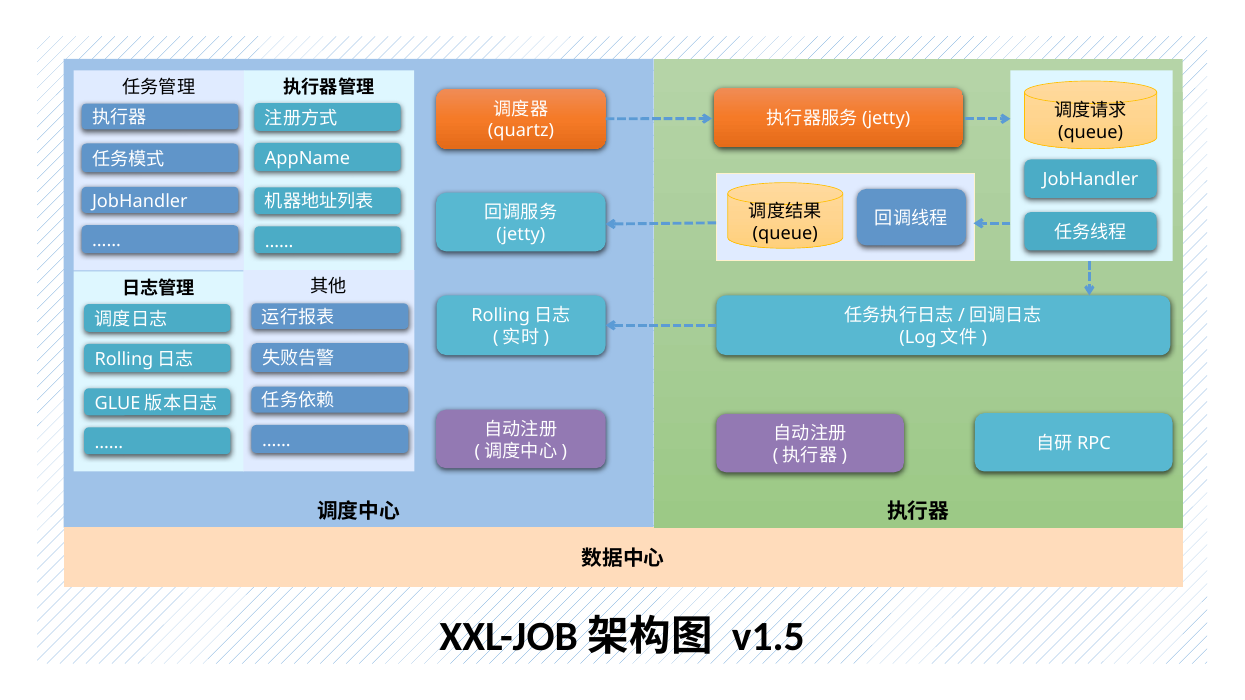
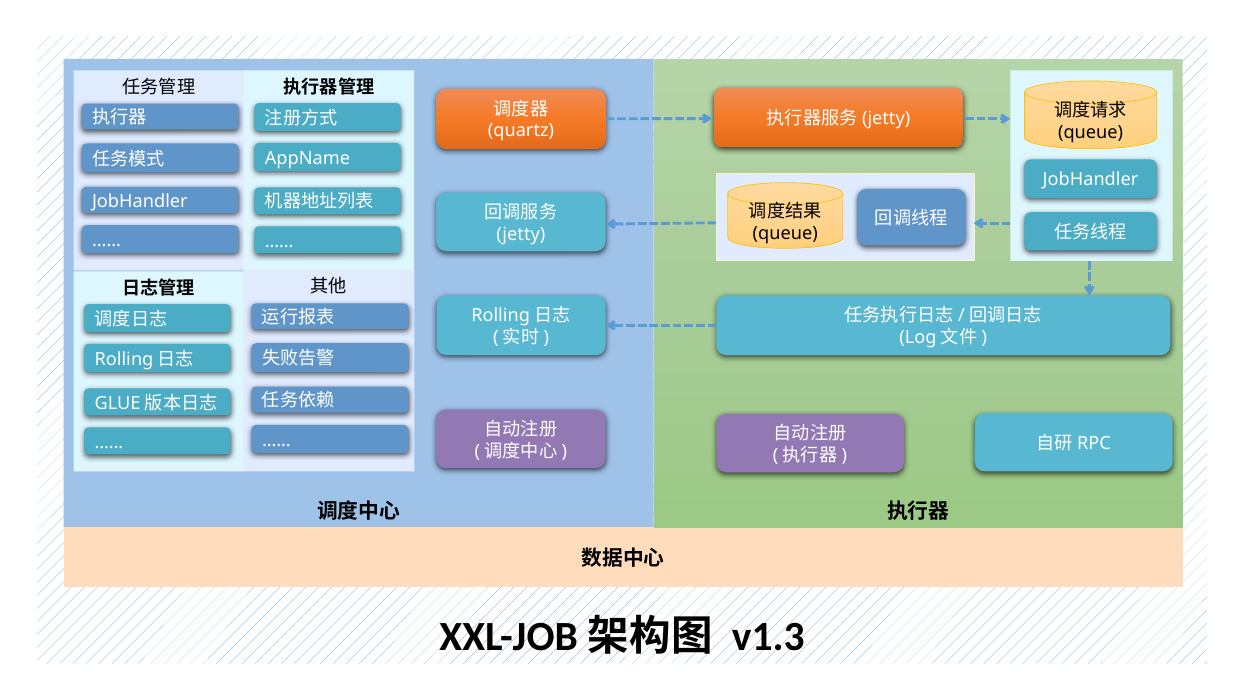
v1.5: v1.5 -> v1.3 (768, 637)
